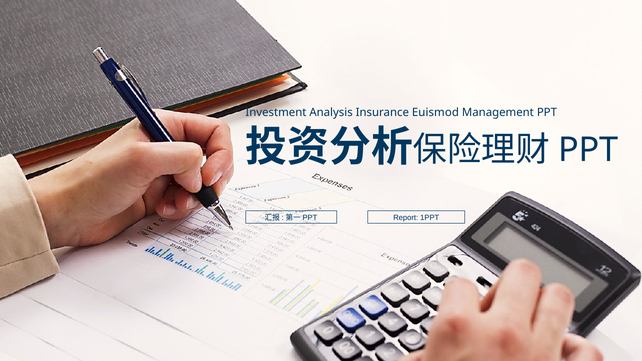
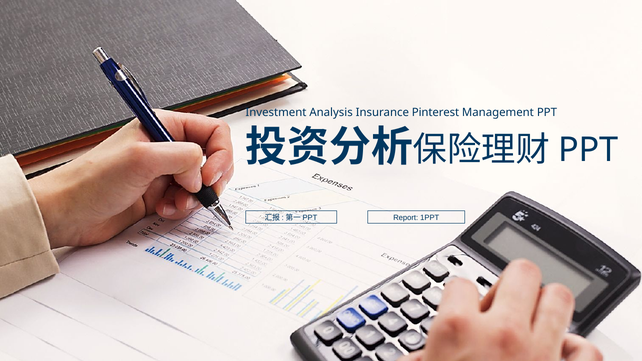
Euismod: Euismod -> Pinterest (436, 112)
